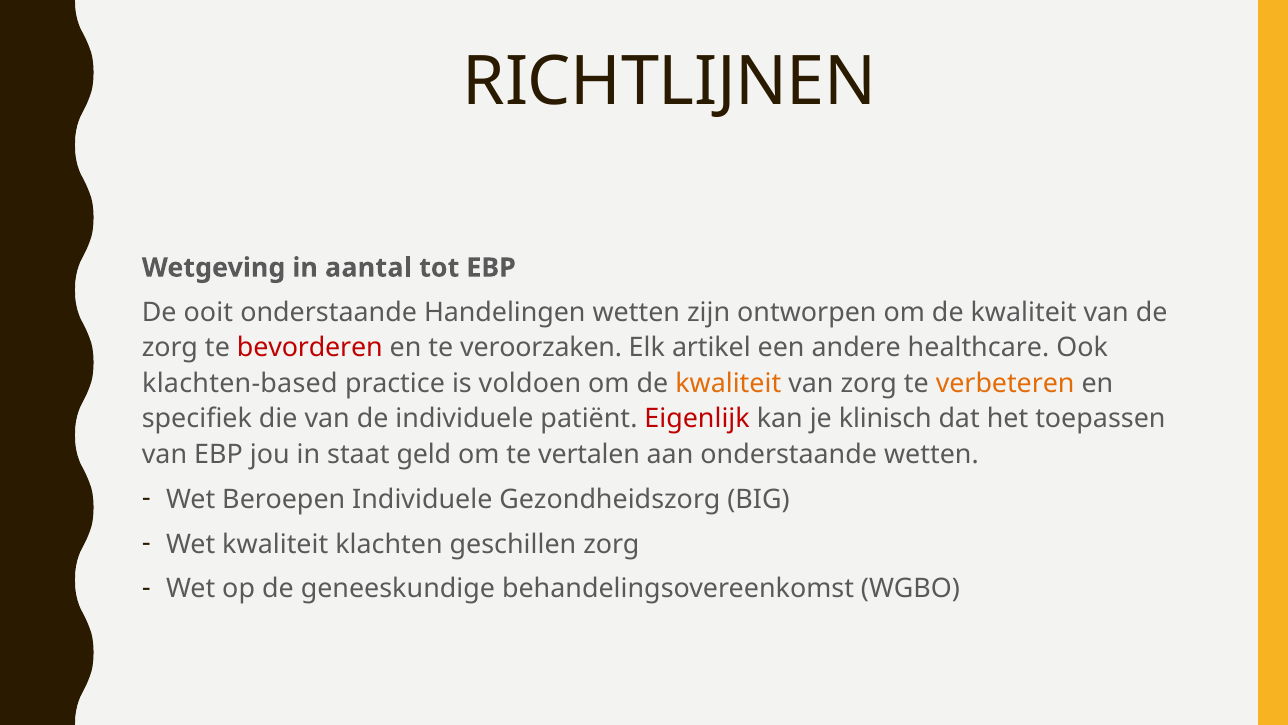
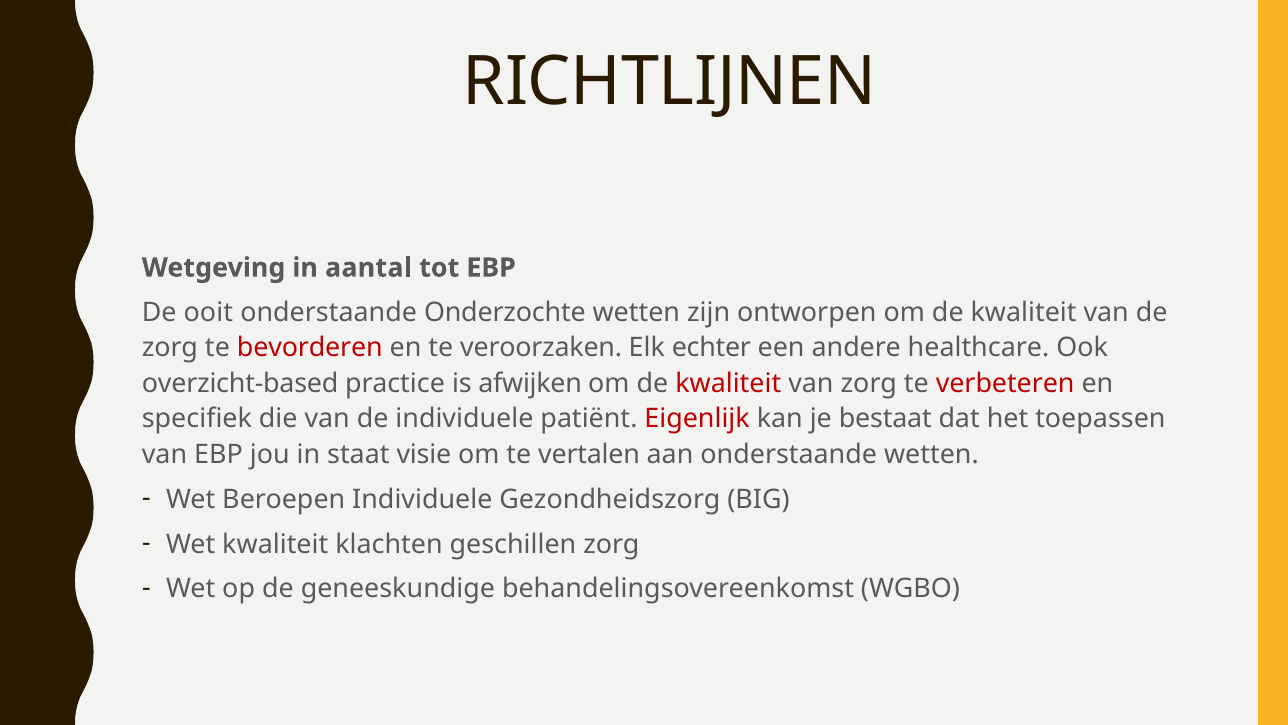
Handelingen: Handelingen -> Onderzochte (505, 312)
artikel: artikel -> echter (711, 348)
klachten-based: klachten-based -> overzicht-based (240, 383)
voldoen: voldoen -> afwijken (530, 383)
kwaliteit colour: orange -> red (728, 383)
verbeteren colour: orange -> red (1005, 383)
klinisch: klinisch -> bestaat (885, 419)
geld: geld -> visie (424, 454)
